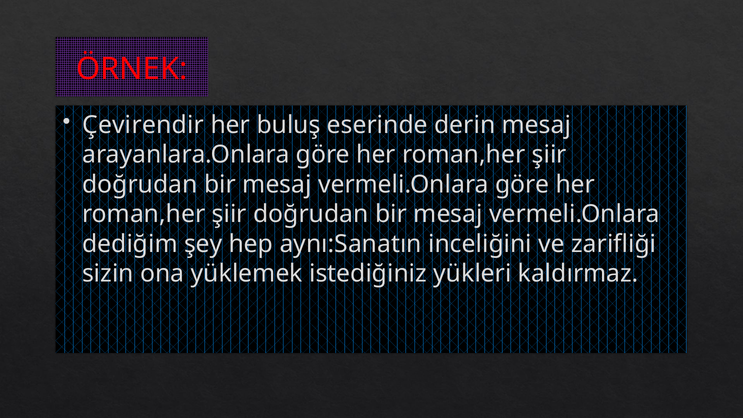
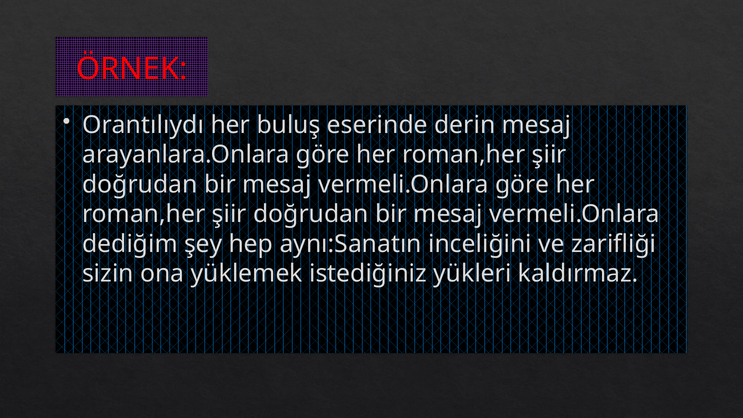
Çevirendir: Çevirendir -> Orantılıydı (143, 125)
